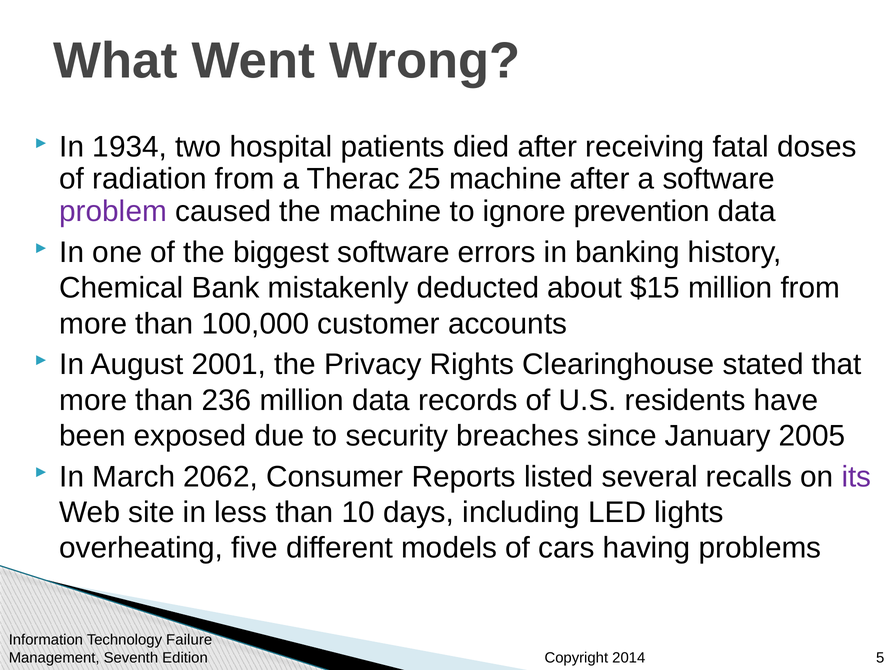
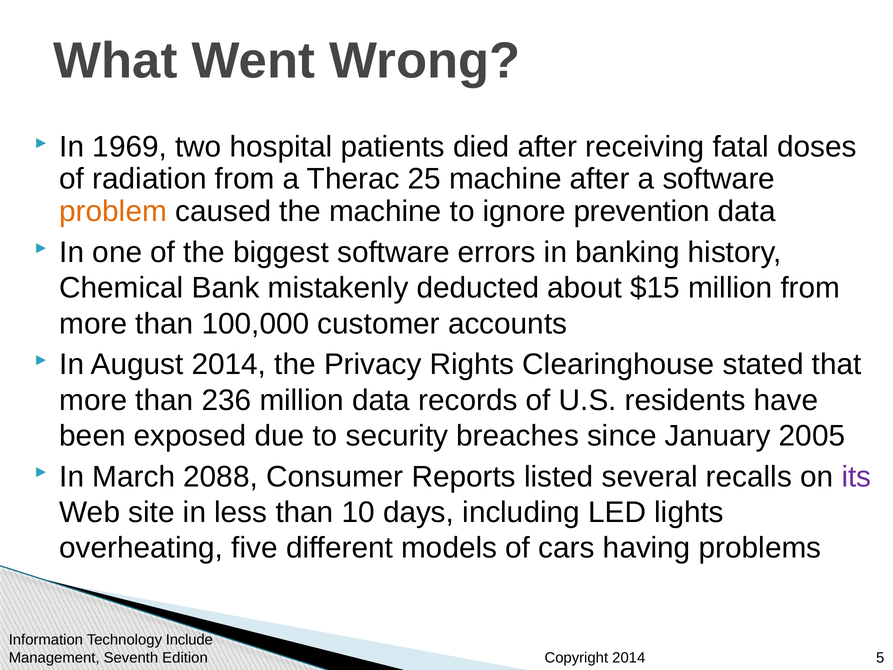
1934: 1934 -> 1969 (130, 147)
problem colour: purple -> orange (113, 211)
August 2001: 2001 -> 2014 (229, 364)
2062: 2062 -> 2088 (221, 477)
Failure: Failure -> Include (189, 640)
